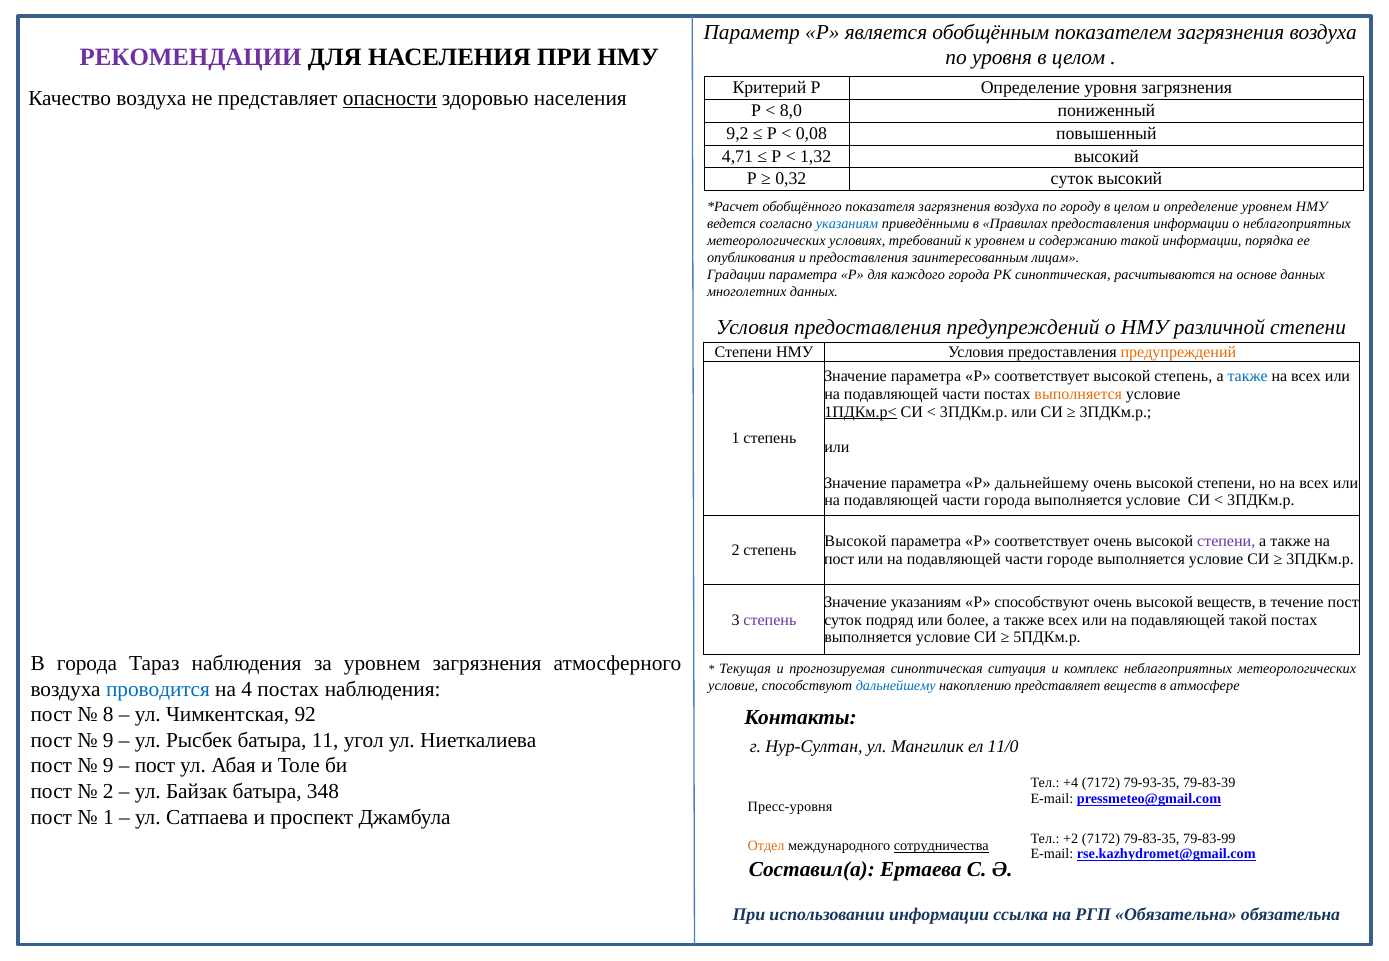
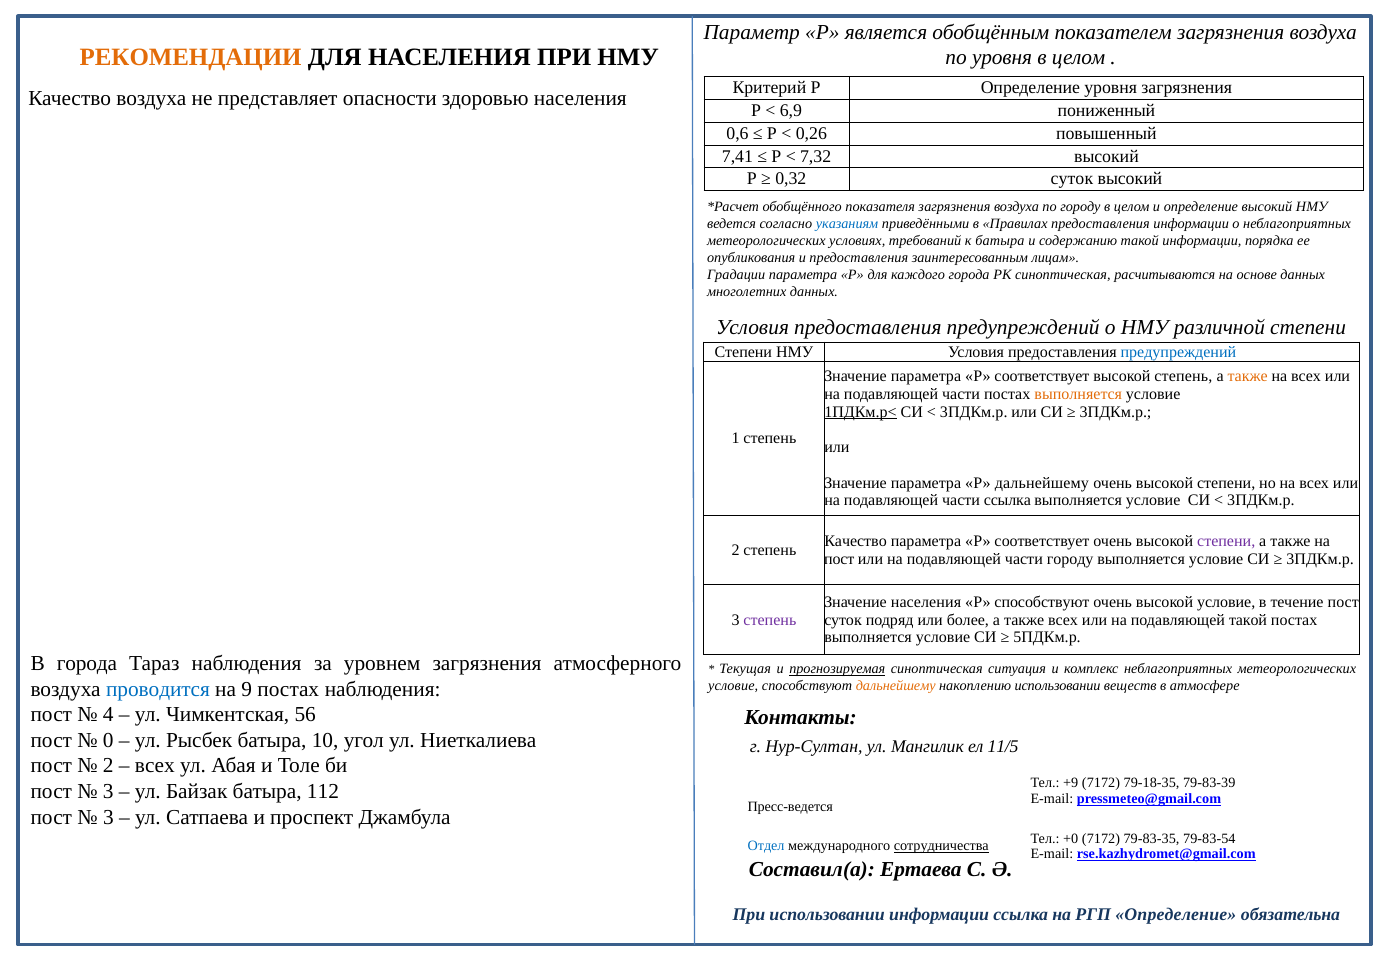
РЕКОМЕНДАЦИИ colour: purple -> orange (191, 58)
опасности underline: present -> none (390, 98)
8,0: 8,0 -> 6,9 (791, 110)
9,2: 9,2 -> 0,6 (738, 133)
0,08: 0,08 -> 0,26 (811, 133)
4,71: 4,71 -> 7,41 (737, 156)
1,32: 1,32 -> 7,32 (816, 156)
определение уровнем: уровнем -> высокий (1267, 206)
к уровнем: уровнем -> батыра (1000, 241)
предупреждений colour: orange -> blue (1178, 352)
также colour: blue -> orange (1248, 377)
части города: города -> ссылка (1007, 501)
Высокой: Высокой -> Качество (856, 542)
части городе: городе -> городу (1070, 560)
Значение указаниям: указаниям -> населения (926, 602)
высокой веществ: веществ -> условие (1226, 602)
прогнозируемая underline: none -> present (837, 669)
4: 4 -> 9 (247, 689)
дальнейшему colour: blue -> orange (896, 686)
накоплению представляет: представляет -> использовании (1058, 686)
8: 8 -> 4 (108, 715)
92: 92 -> 56 (305, 715)
9: 9 -> 0 (108, 741)
11: 11 -> 10 (325, 741)
11/0: 11/0 -> 11/5 (1003, 748)
9: 9 -> 2 (108, 766)
пост: пост -> всех (155, 766)
+4: +4 -> +9 (1071, 783)
79-93-35: 79-93-35 -> 79-18-35 (1152, 783)
2: 2 -> 3 (108, 792)
348: 348 -> 112 (323, 792)
Пресс-уровня: Пресс-уровня -> Пресс-ведется (790, 807)
1: 1 -> 3 (108, 818)
+2: +2 -> +0 (1071, 839)
79-83-99: 79-83-99 -> 79-83-54 (1209, 839)
Отдел colour: orange -> blue (766, 847)
РГП Обязательна: Обязательна -> Определение (1176, 916)
